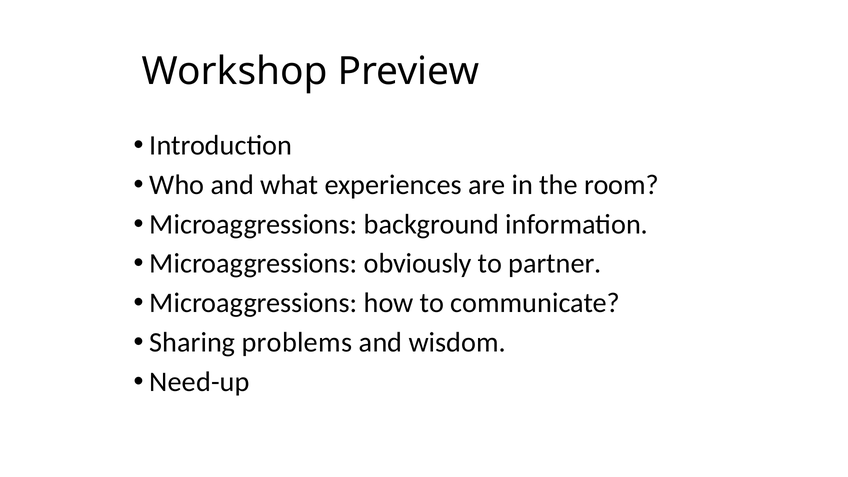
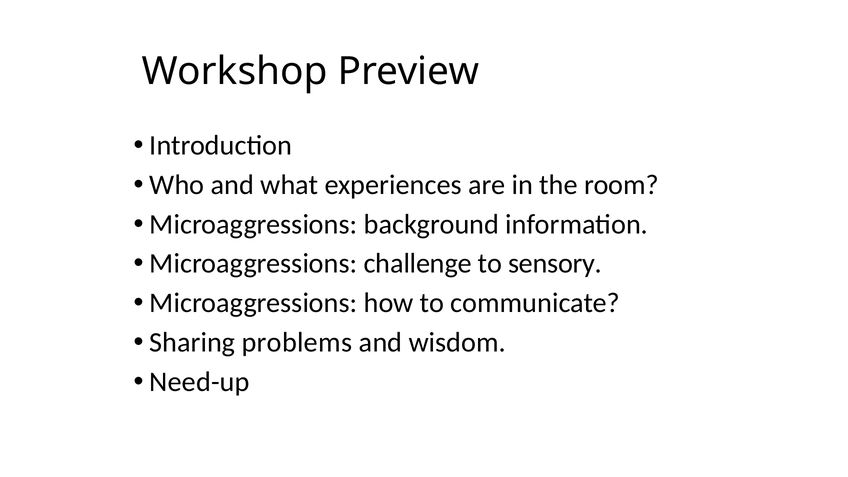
obviously: obviously -> challenge (418, 264)
partner: partner -> sensory (555, 264)
